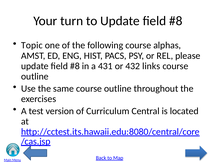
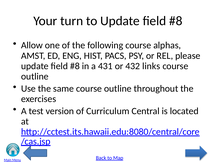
Topic: Topic -> Allow (32, 45)
